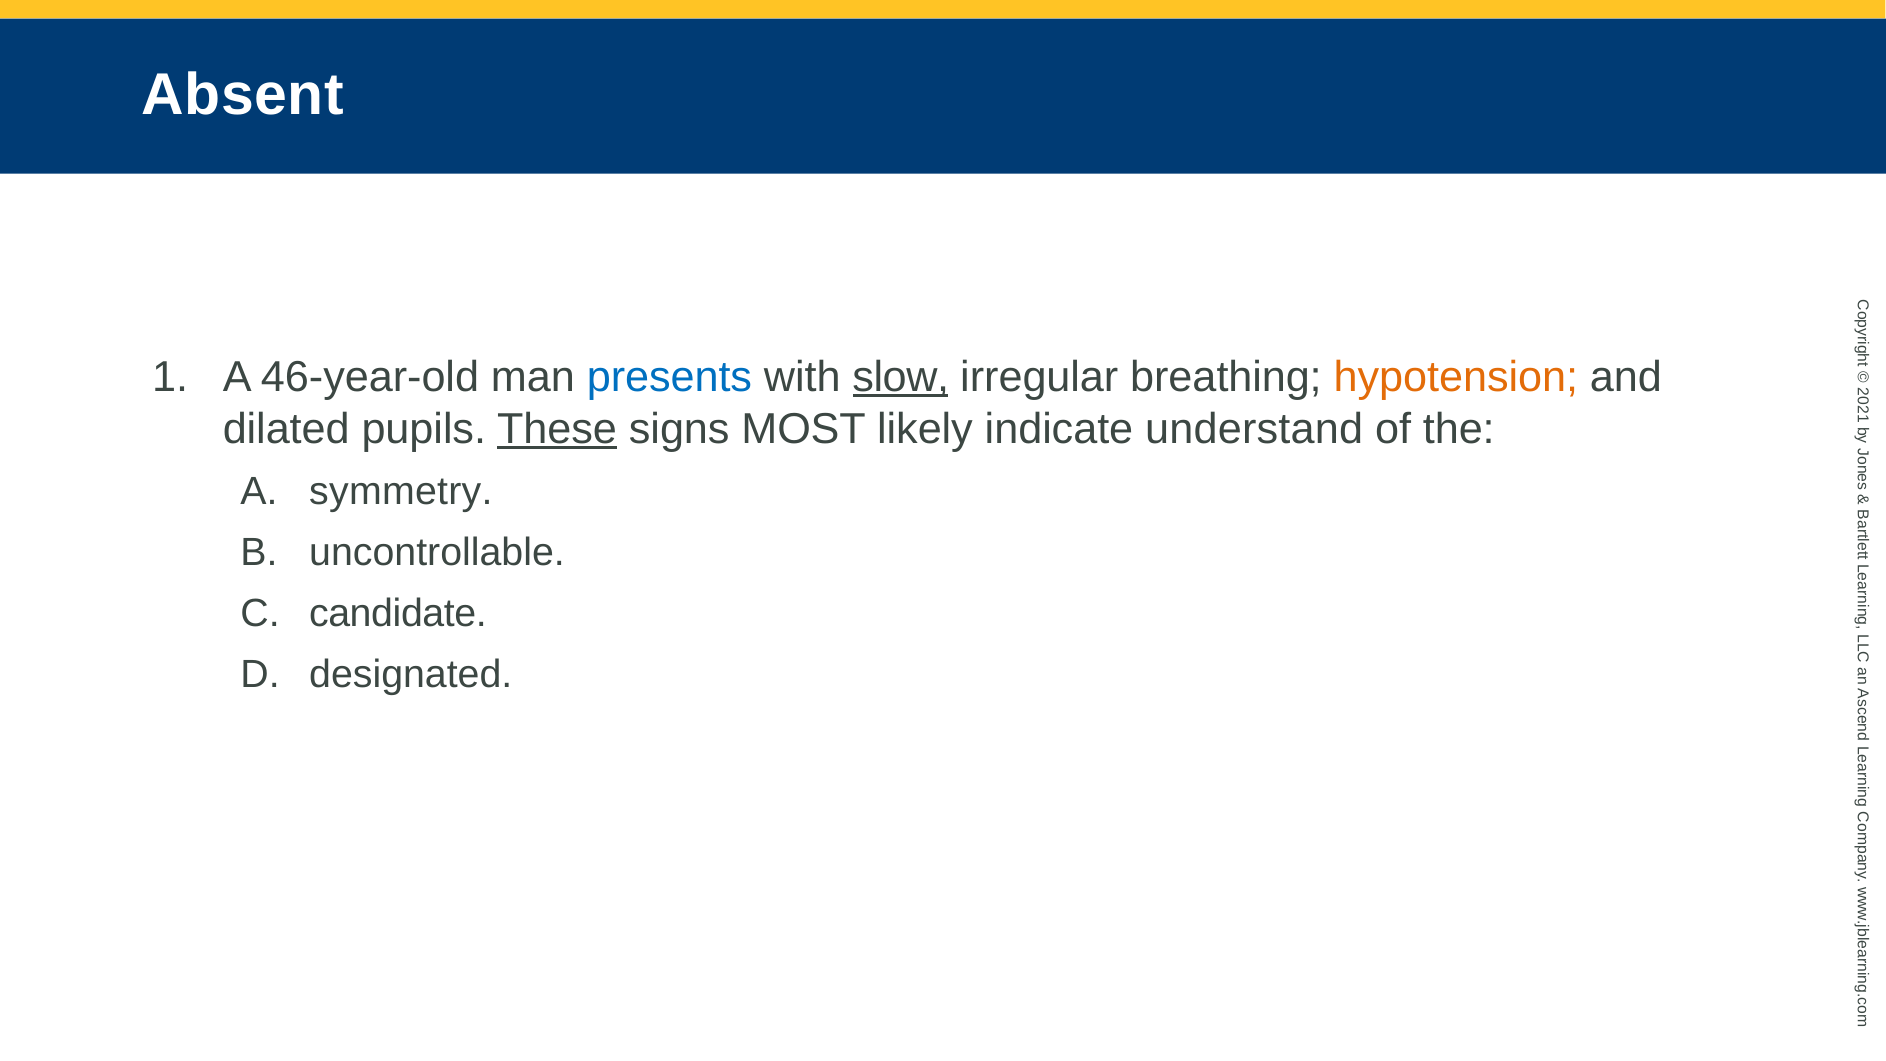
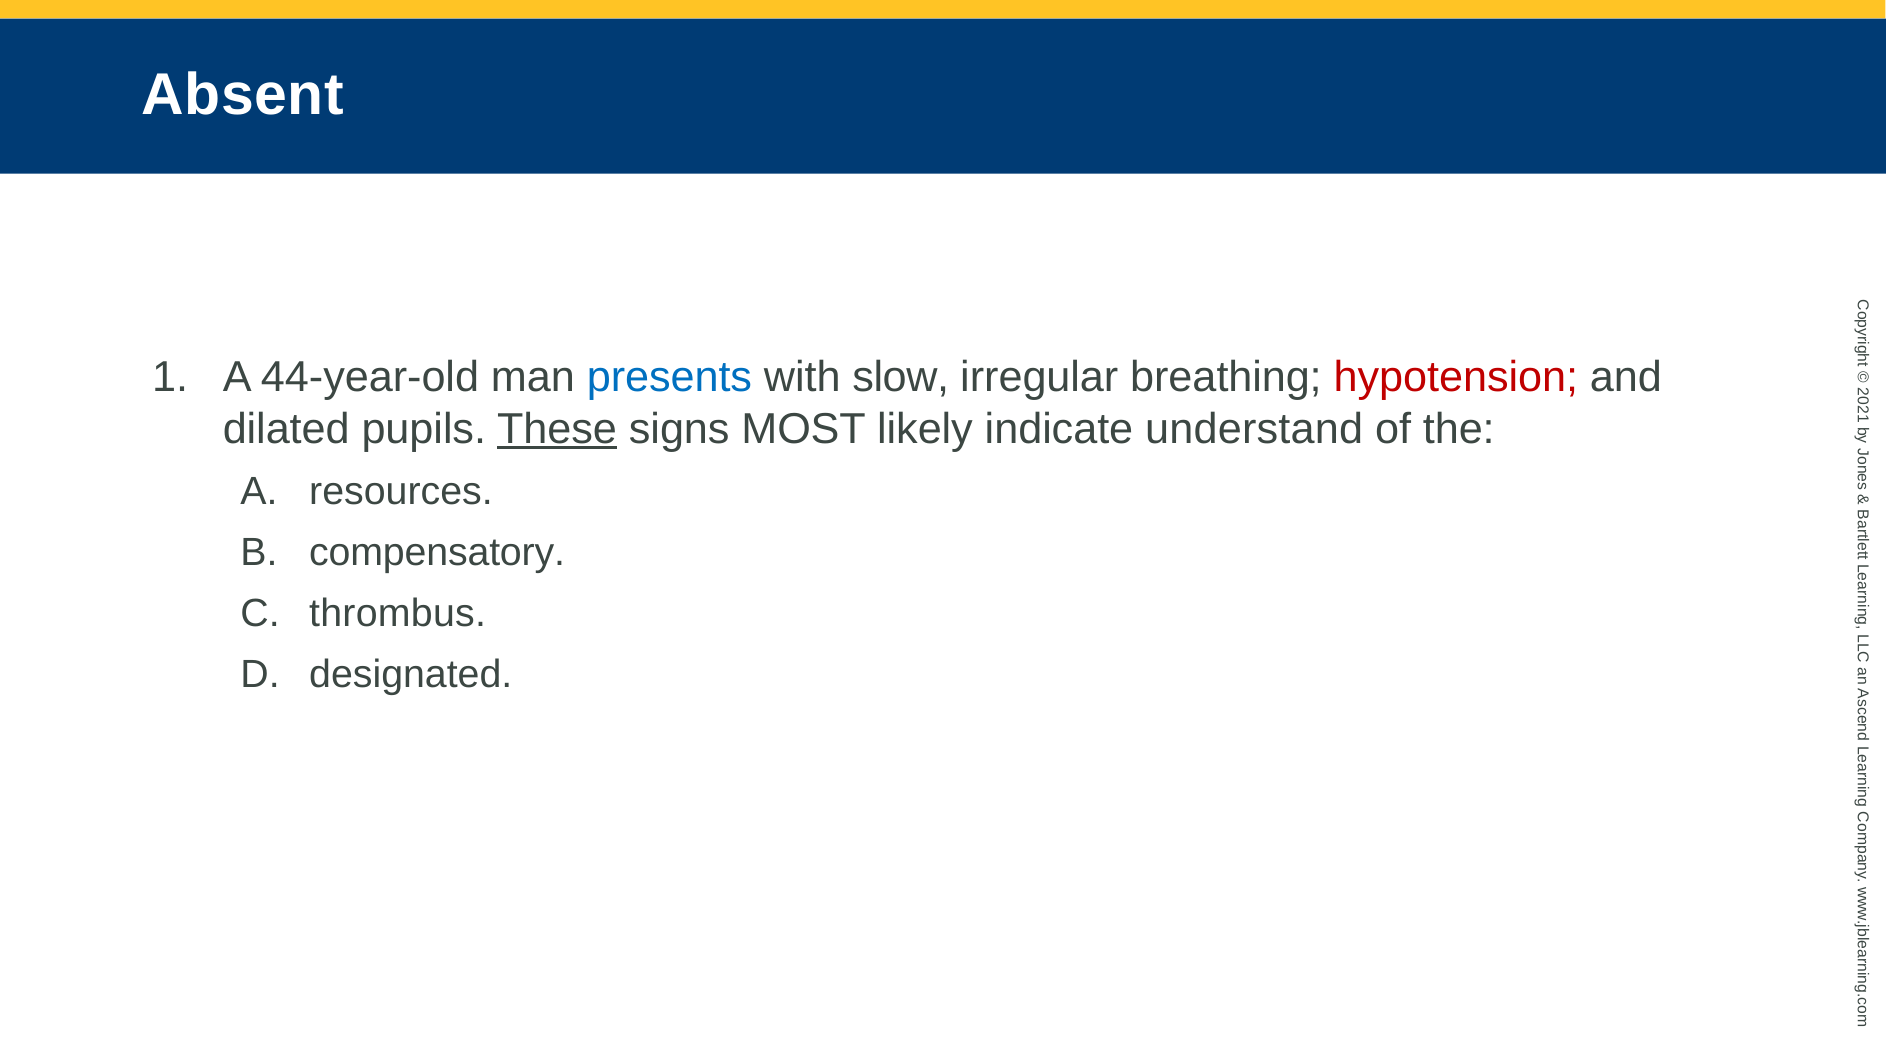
46-year-old: 46-year-old -> 44-year-old (370, 377)
slow underline: present -> none (901, 377)
hypotension colour: orange -> red (1456, 377)
symmetry: symmetry -> resources (401, 492)
uncontrollable: uncontrollable -> compensatory (437, 553)
candidate: candidate -> thrombus (398, 614)
